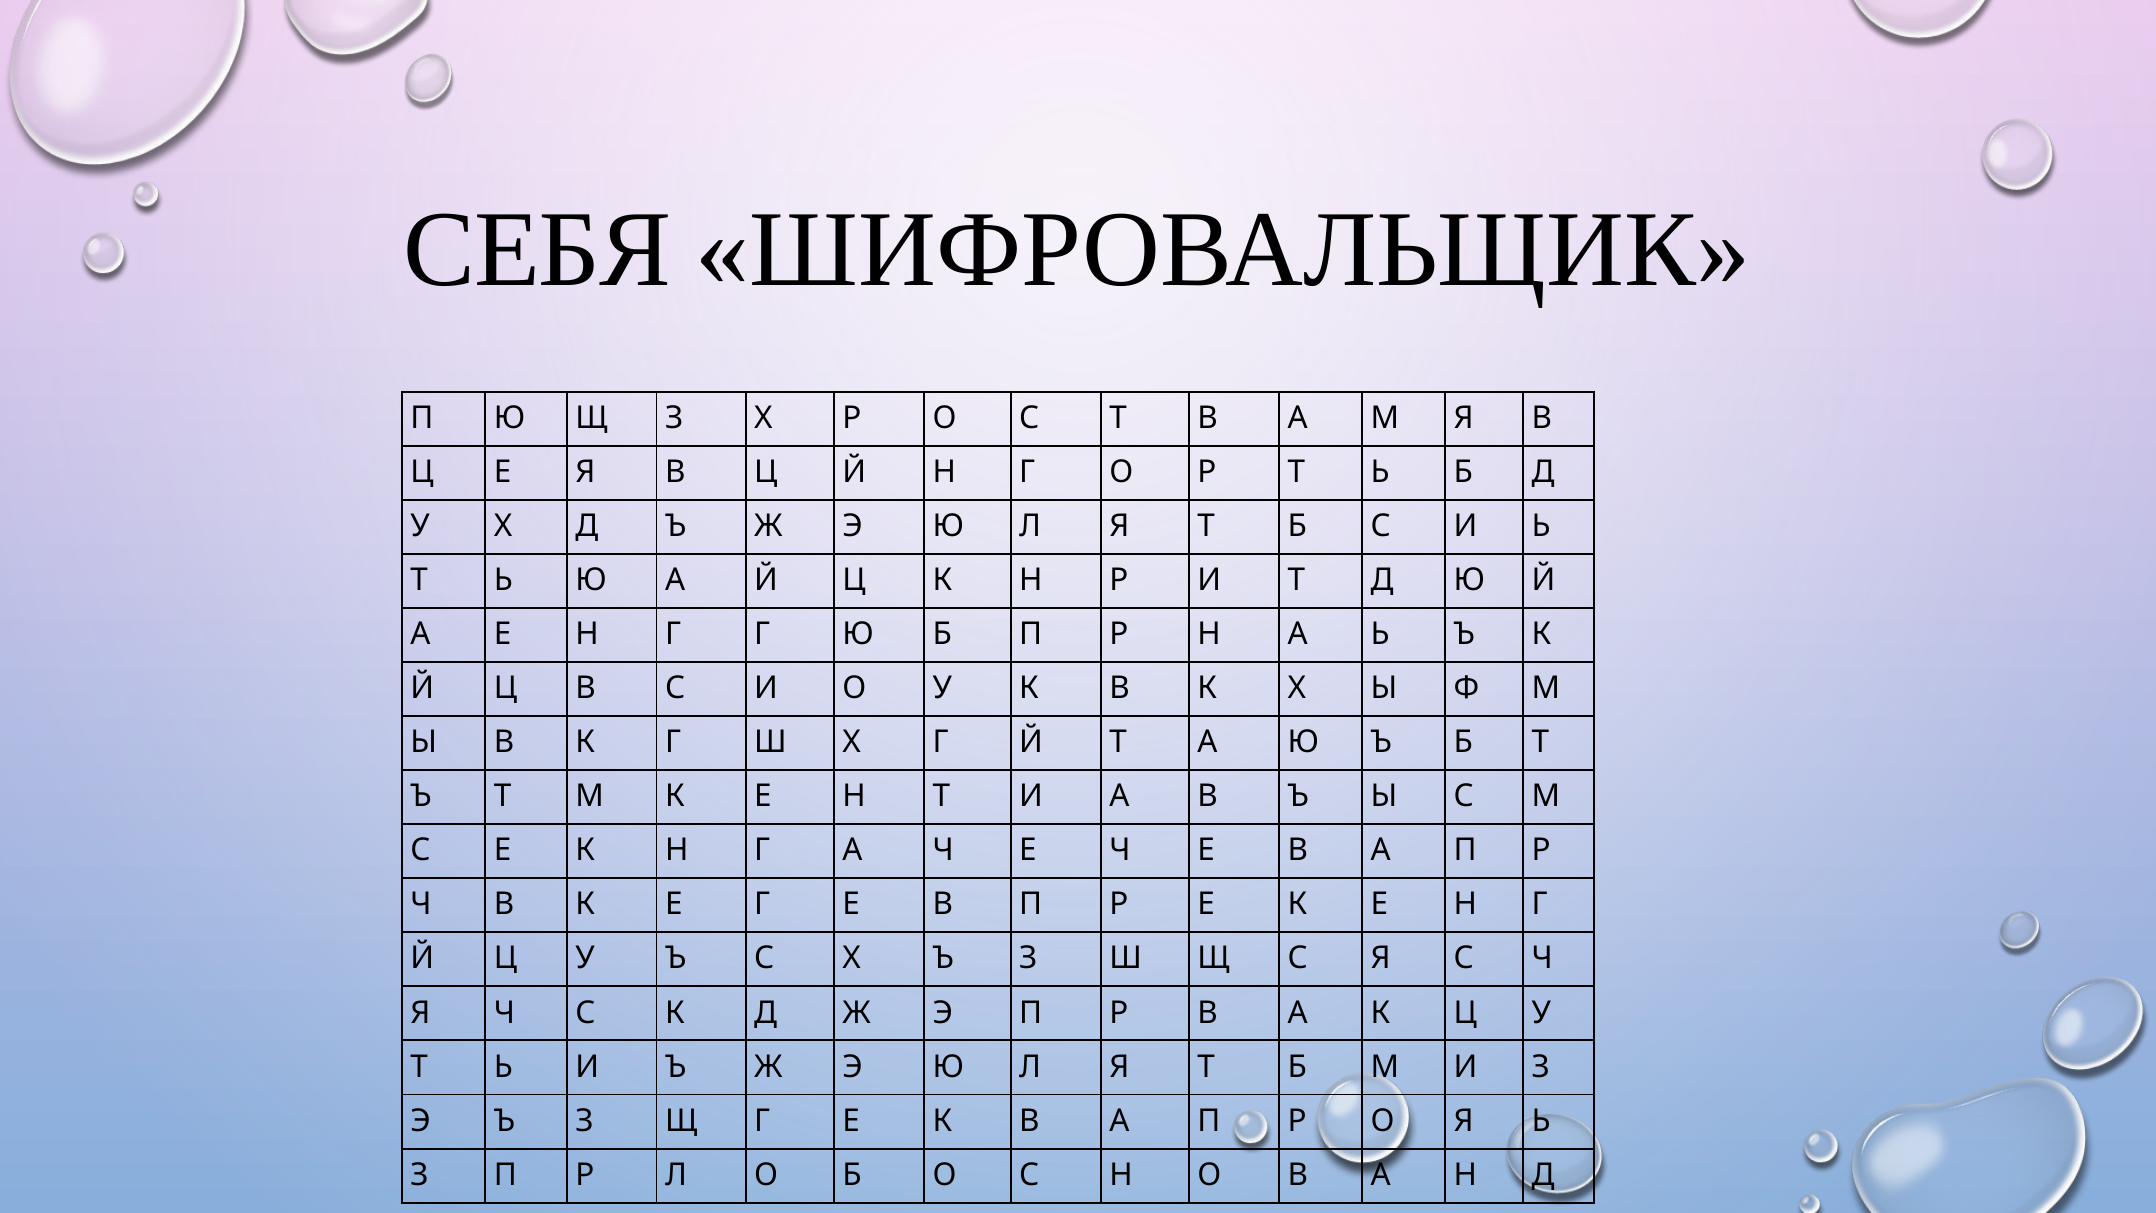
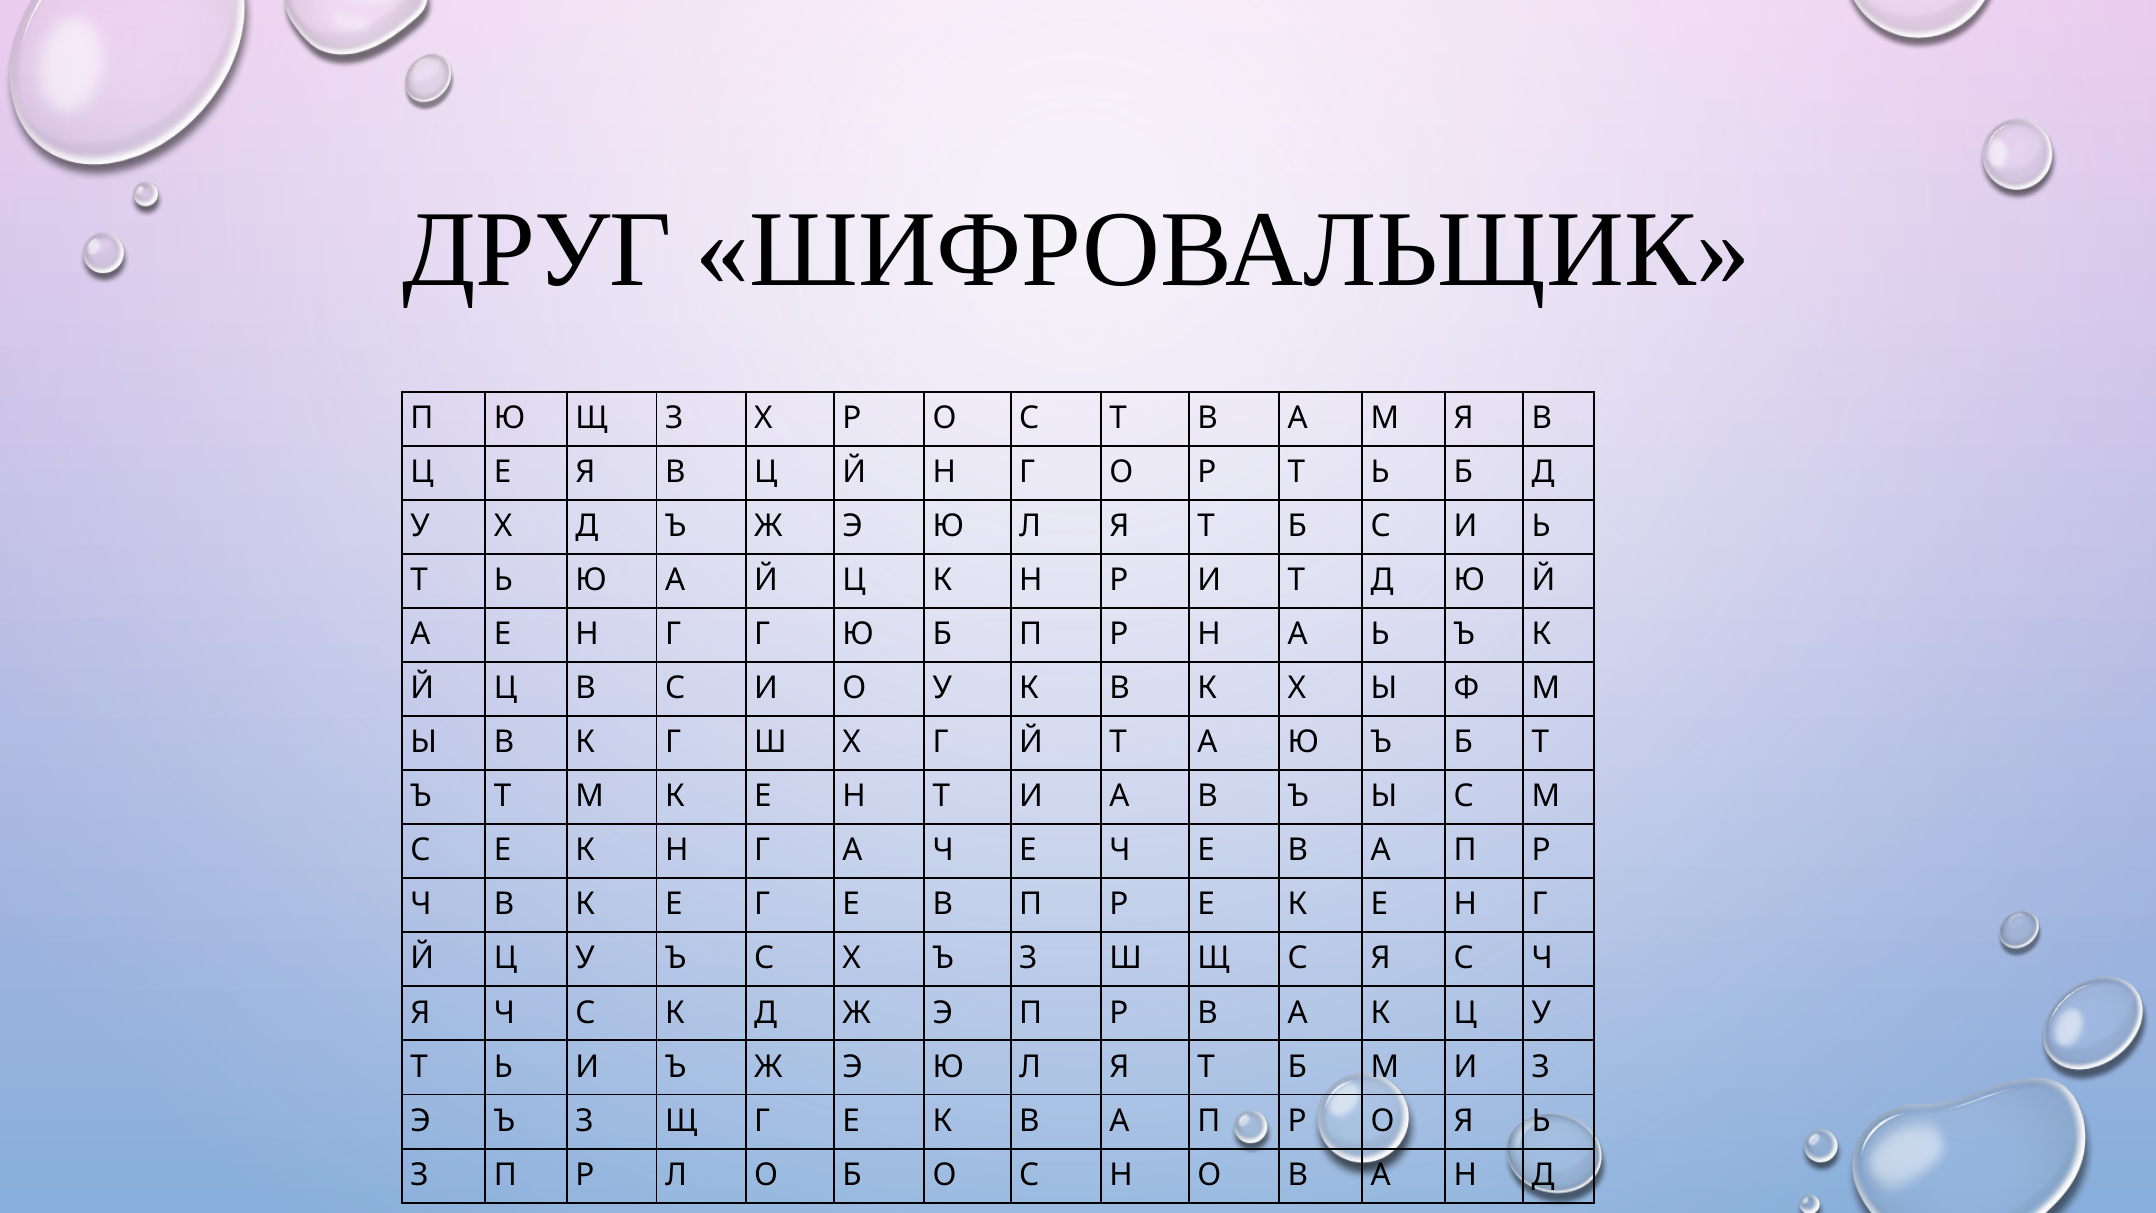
СЕБЯ: СЕБЯ -> ДРУГ (537, 250)
